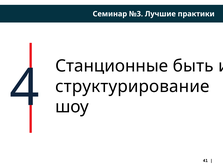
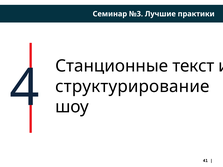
быть: быть -> текст (193, 66)
